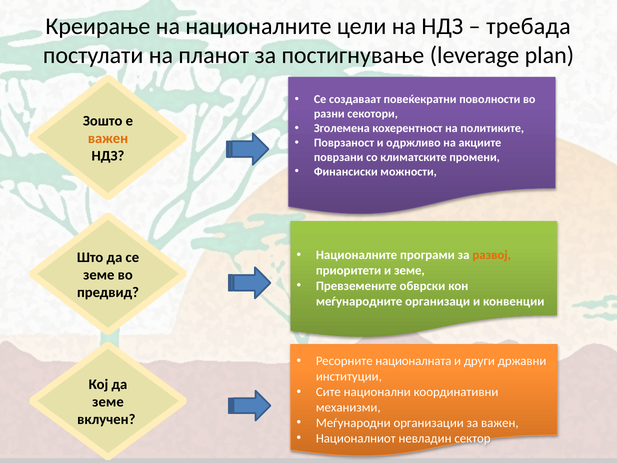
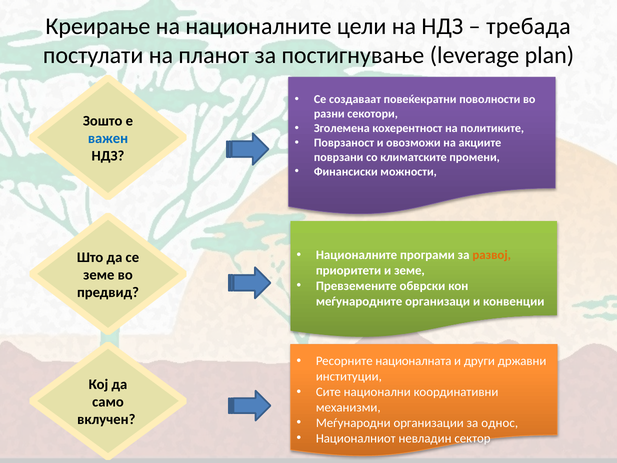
важен colour: orange -> blue (108, 138)
одржливо: одржливо -> овозможи (413, 143)
земе: земе -> само (108, 402)
за важен: важен -> однос (500, 423)
